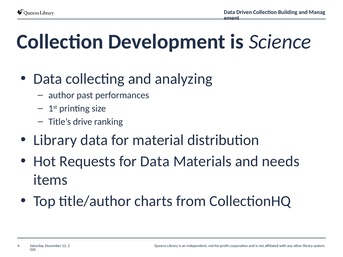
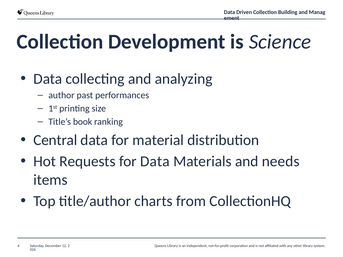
drive: drive -> book (83, 122)
Library: Library -> Central (55, 140)
